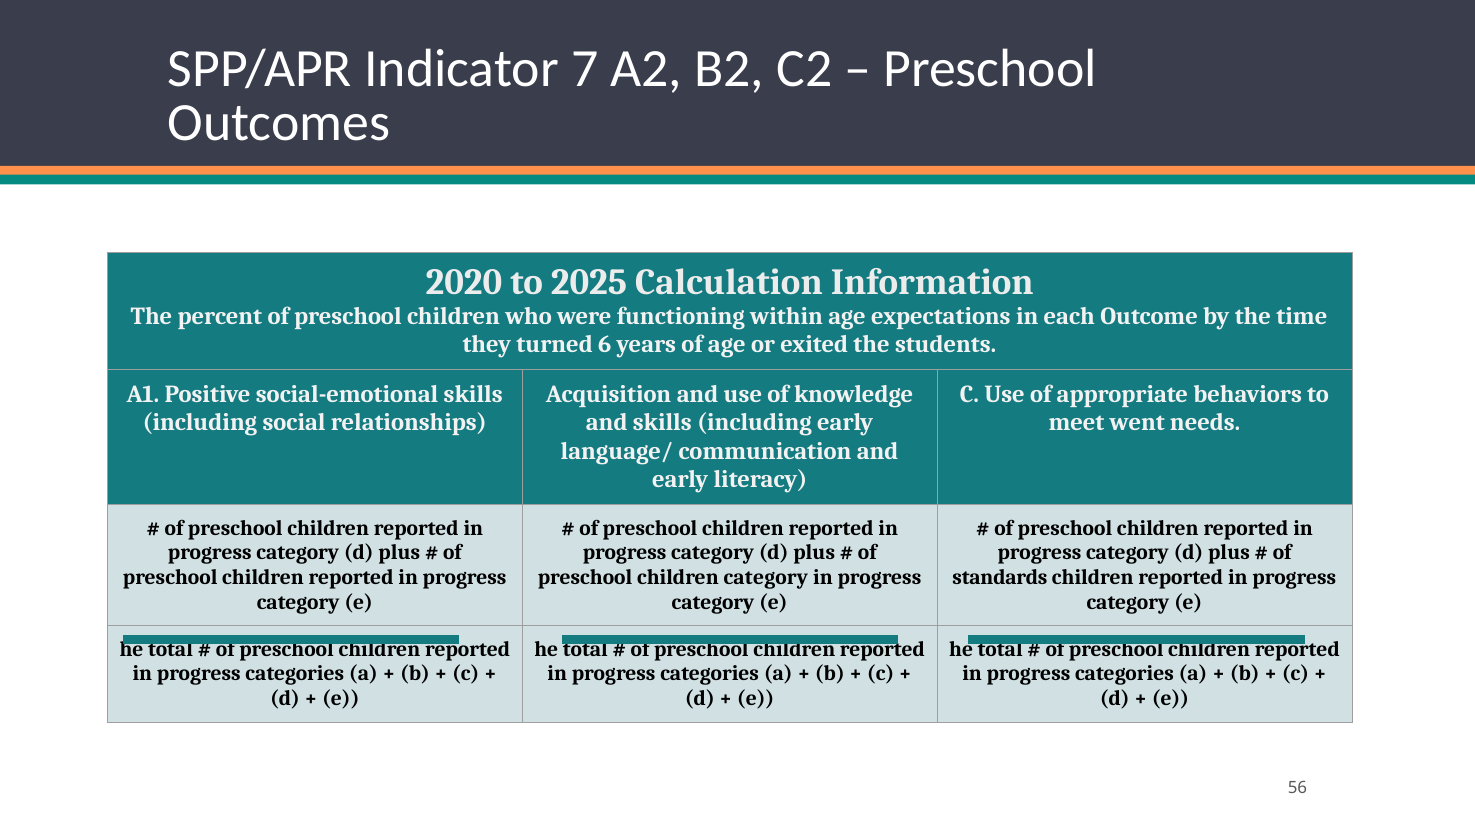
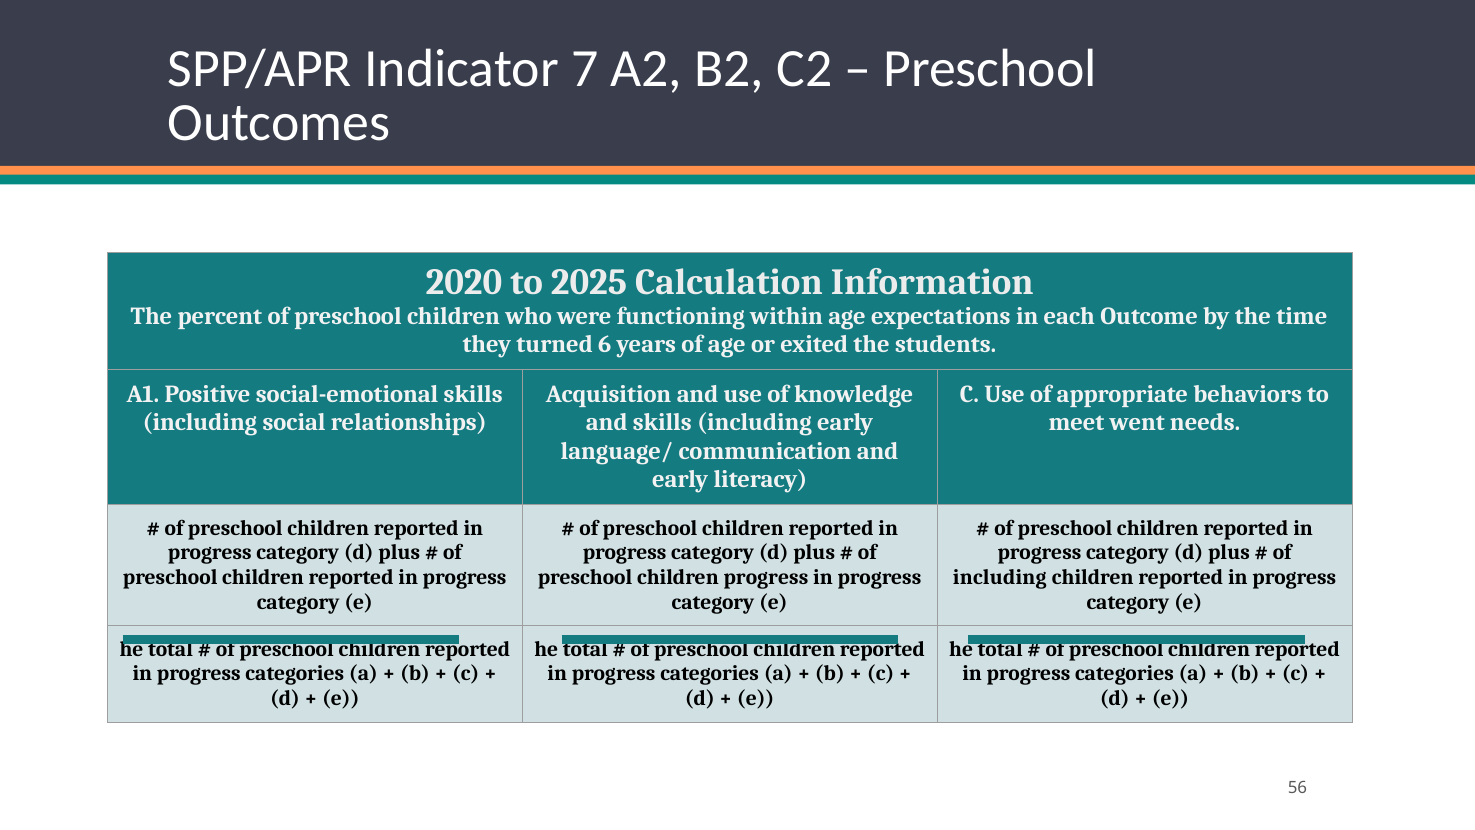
children category: category -> progress (766, 577)
standards: standards -> including (1000, 577)
